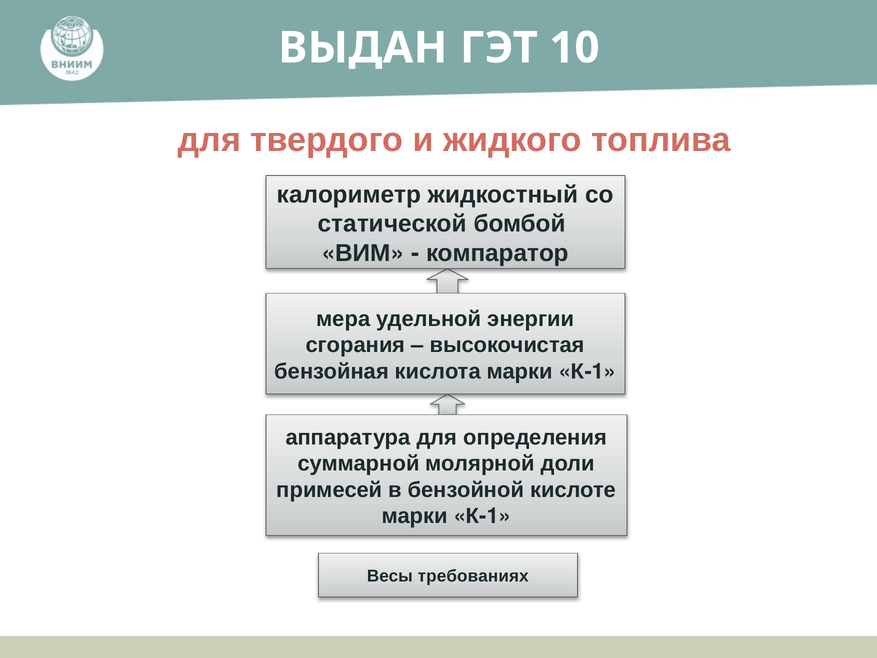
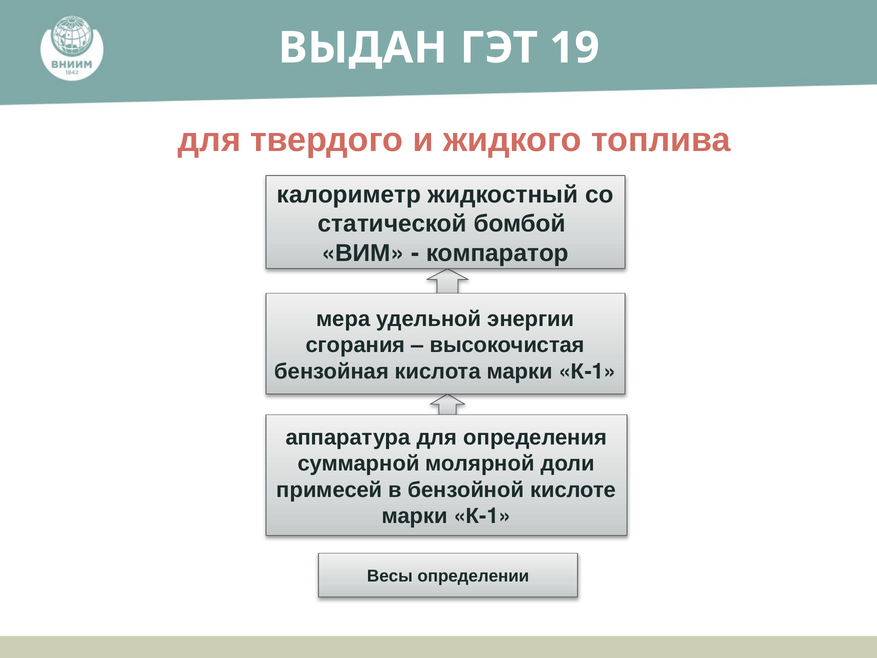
10: 10 -> 19 (574, 48)
требованиях: требованиях -> определении (473, 576)
